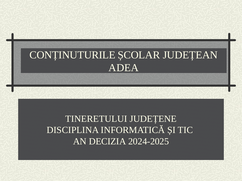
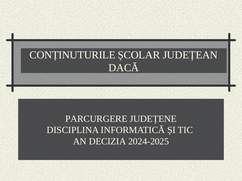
ADEA: ADEA -> DACĂ (124, 68)
TINERETULUI: TINERETULUI -> PARCURGERE (96, 119)
